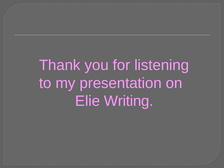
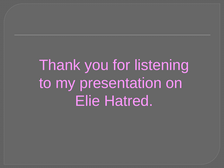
Writing: Writing -> Hatred (129, 101)
